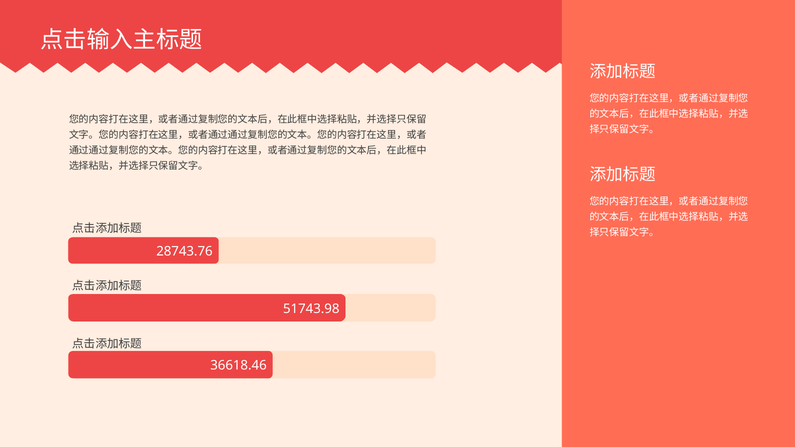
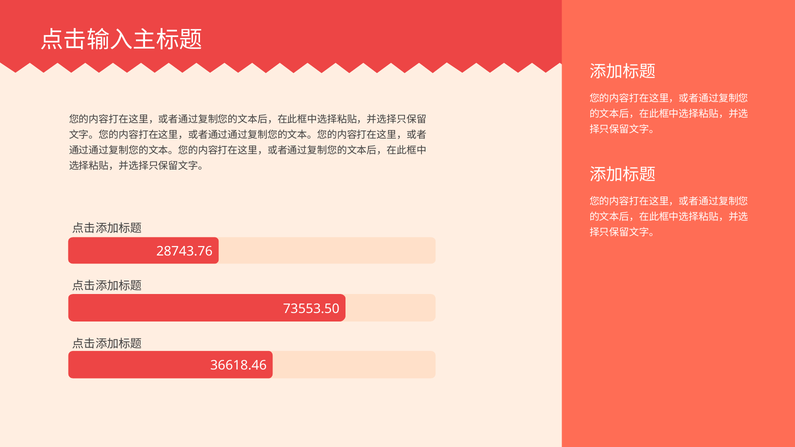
51743.98: 51743.98 -> 73553.50 (311, 309)
